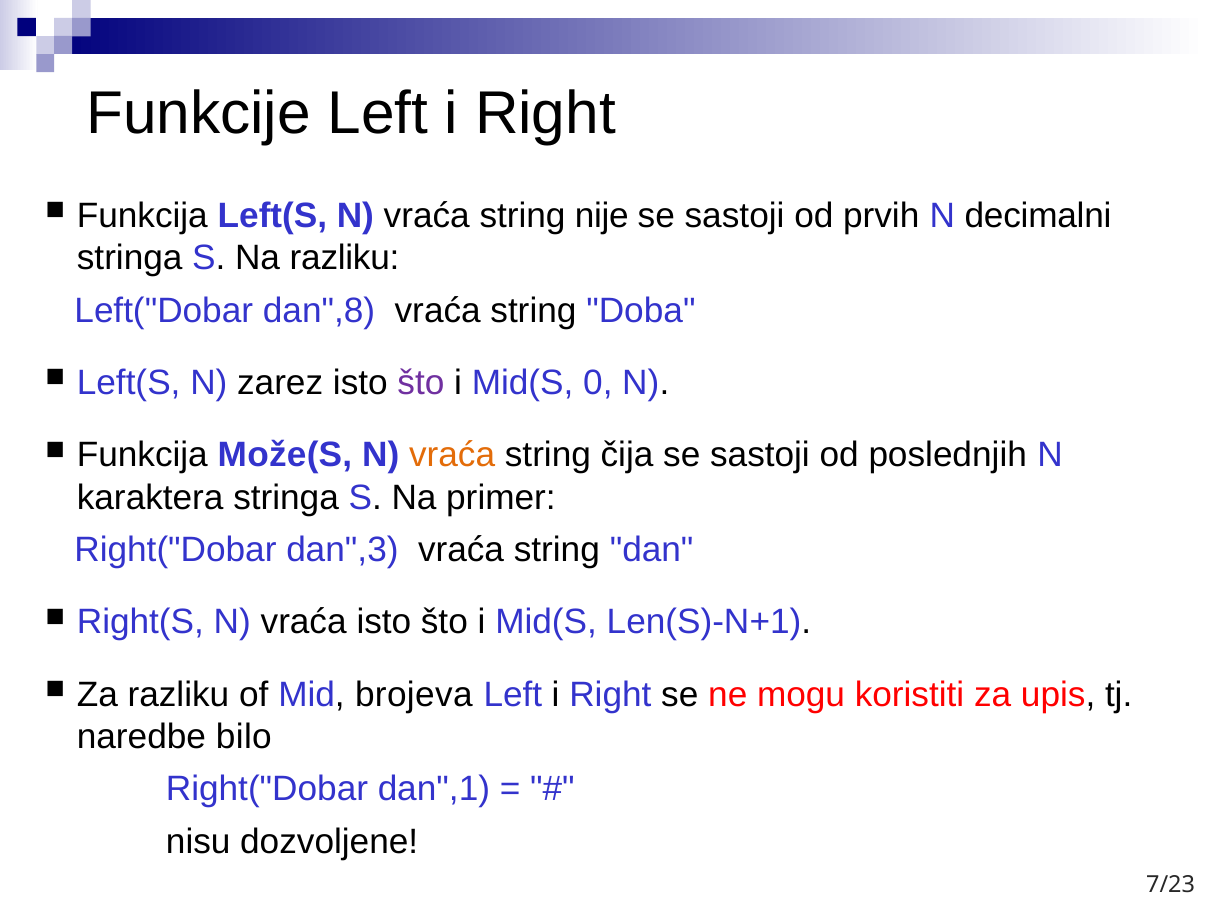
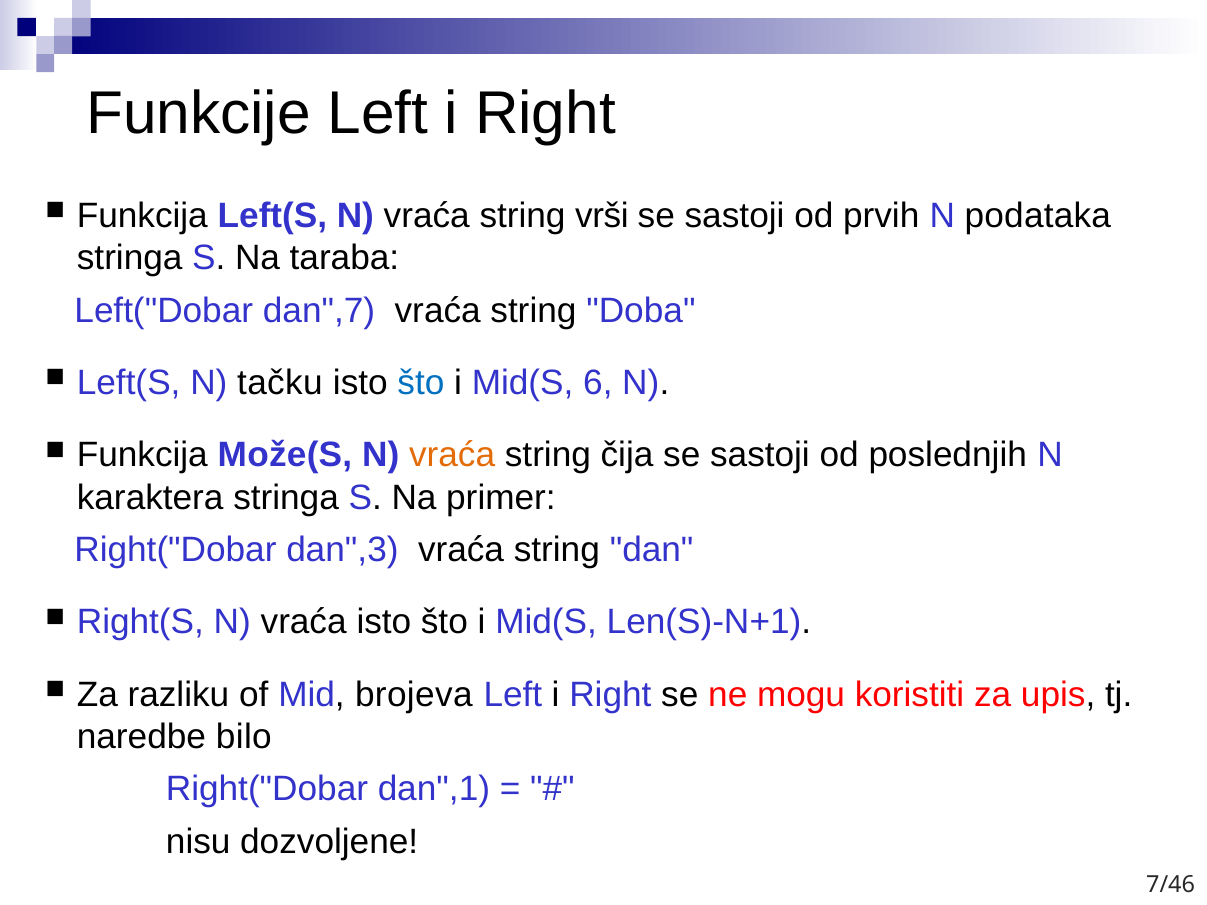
nije: nije -> vrši (602, 216)
decimalni: decimalni -> podataka (1038, 216)
Na razliku: razliku -> taraba (344, 258)
dan",8: dan",8 -> dan",7 (319, 311)
zarez: zarez -> tačku (280, 383)
što colour: purple -> blue (421, 383)
0: 0 -> 6 (598, 383)
7/23: 7/23 -> 7/46 (1171, 885)
